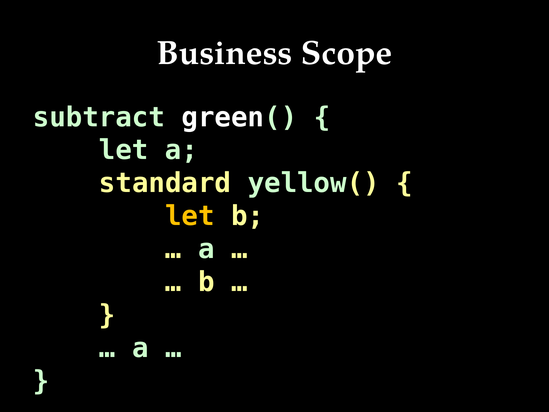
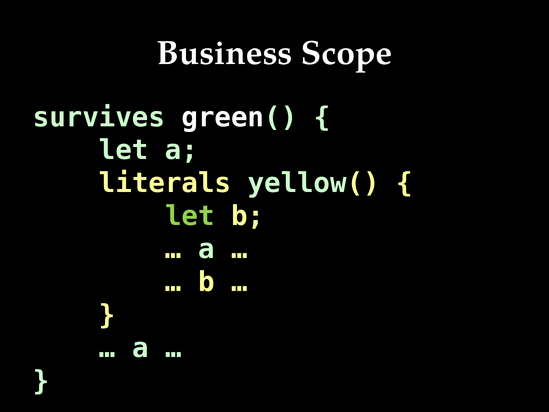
subtract: subtract -> survives (99, 117)
standard: standard -> literals (165, 183)
let colour: yellow -> light green (190, 216)
